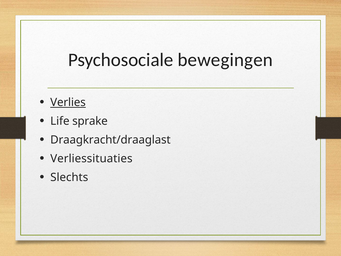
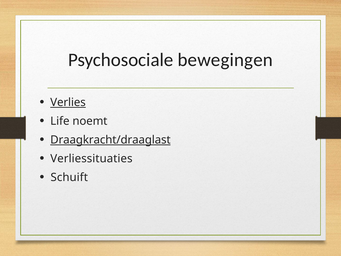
sprake: sprake -> noemt (90, 121)
Draagkracht/draaglast underline: none -> present (110, 140)
Slechts: Slechts -> Schuift (69, 177)
